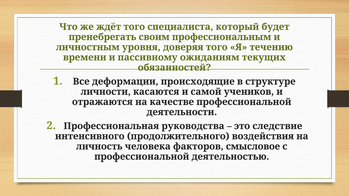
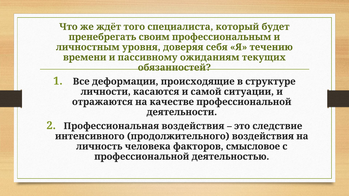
доверяя того: того -> себя (217, 47)
учеников: учеников -> ситуации (249, 92)
Профессиональная руководства: руководства -> воздействия (193, 126)
